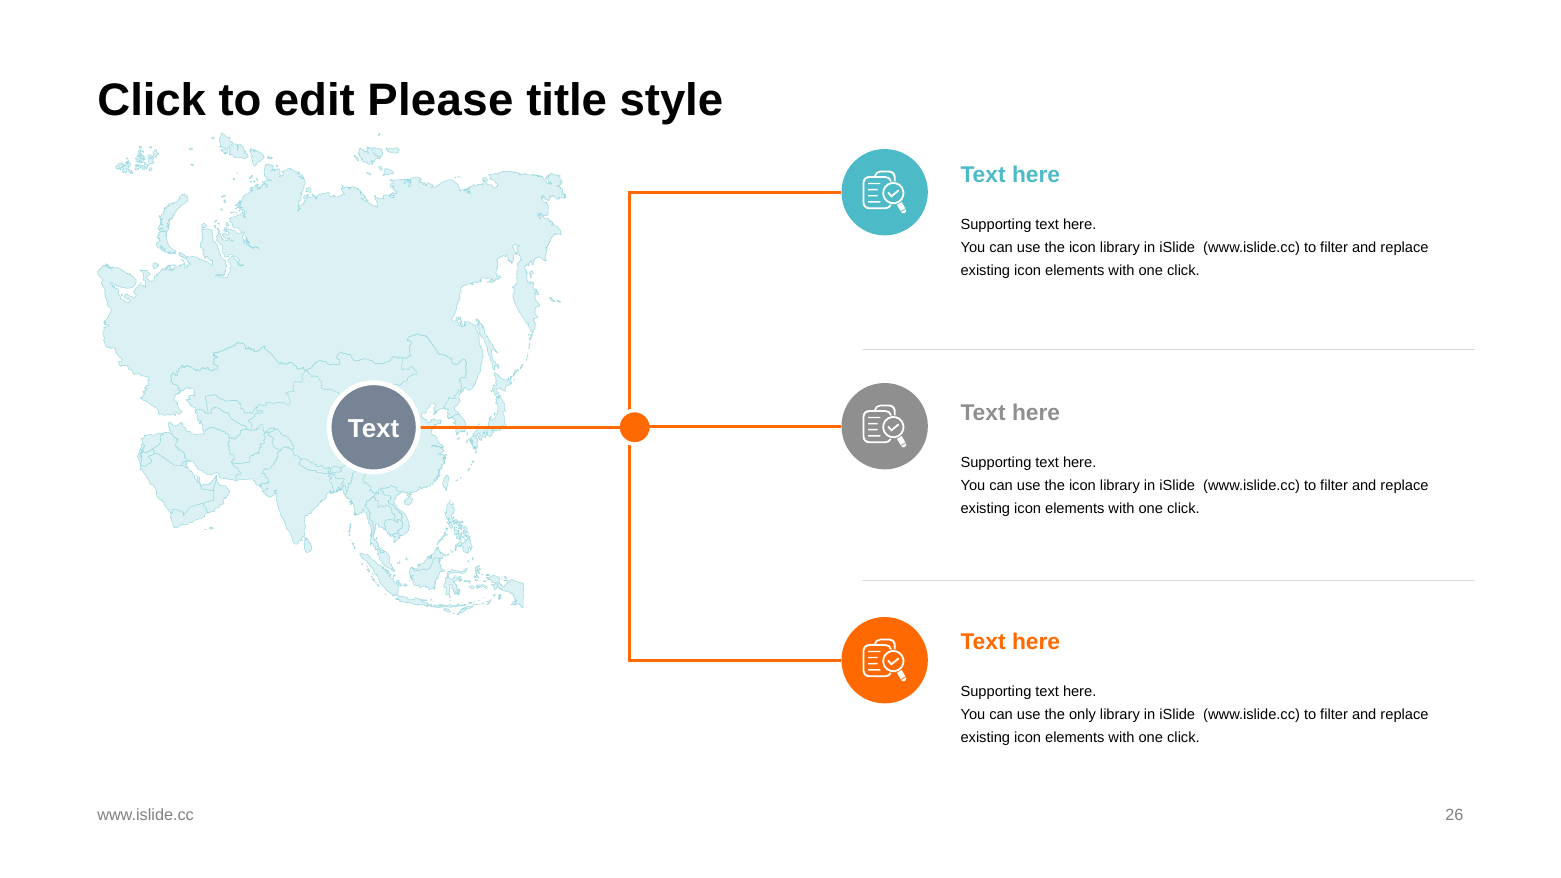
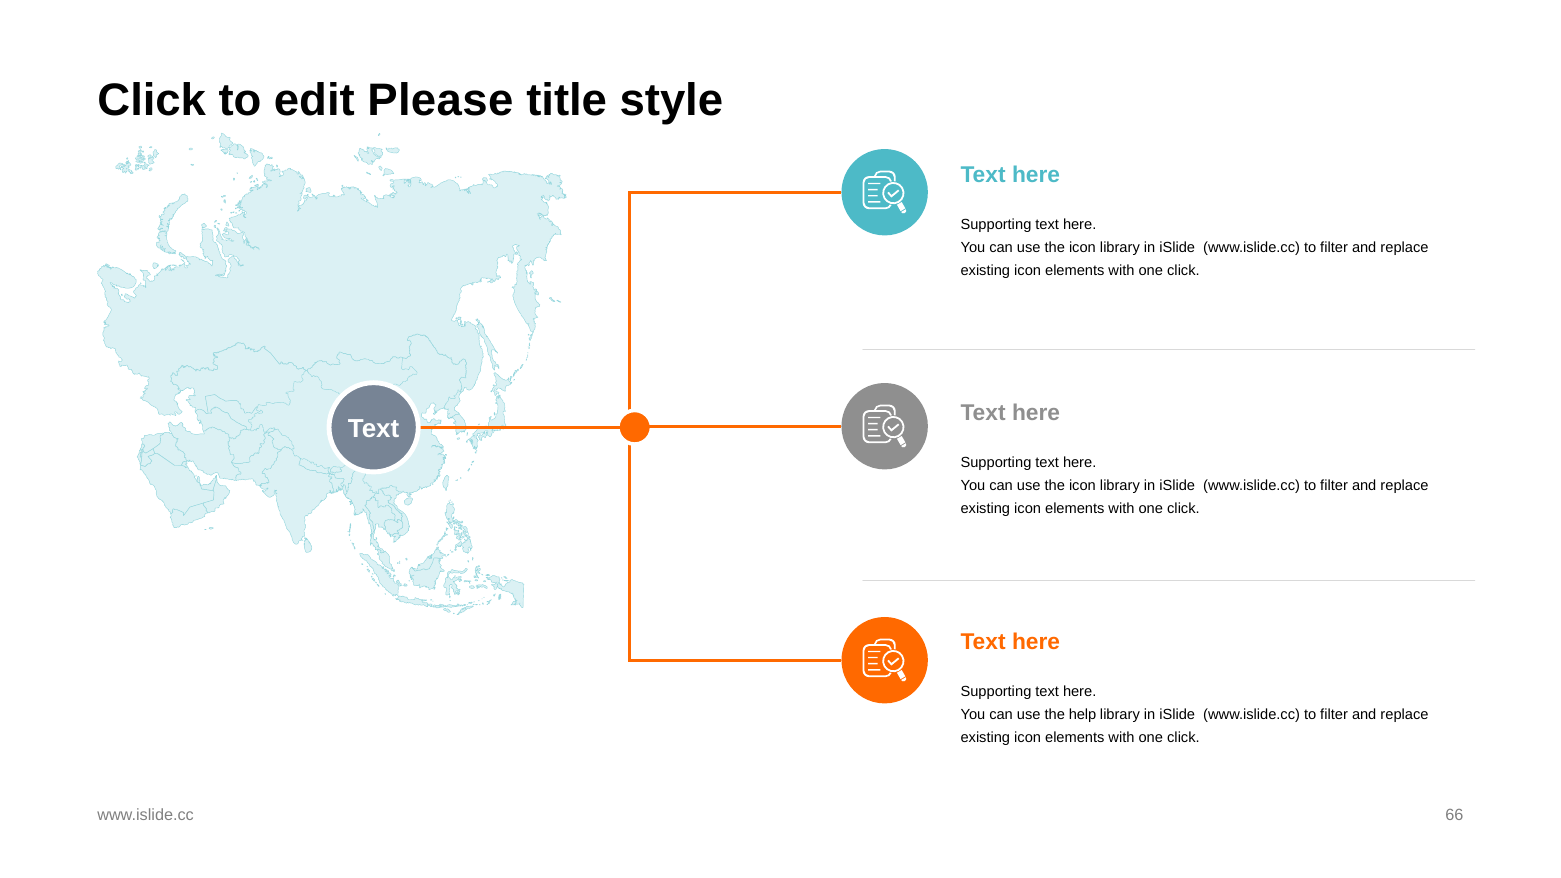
only: only -> help (1083, 715)
26: 26 -> 66 (1454, 815)
